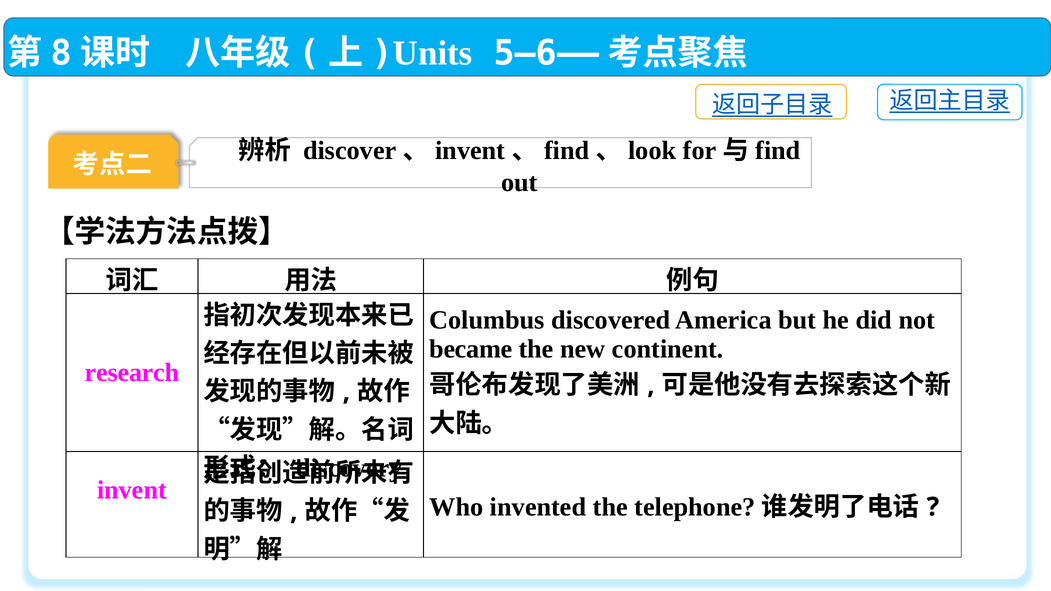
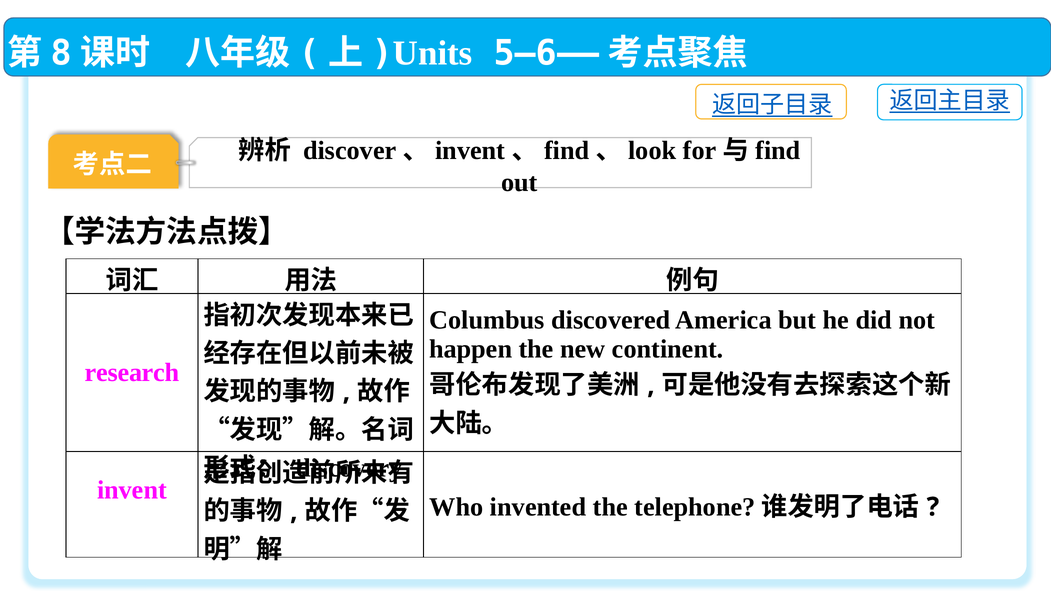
became: became -> happen (471, 349)
